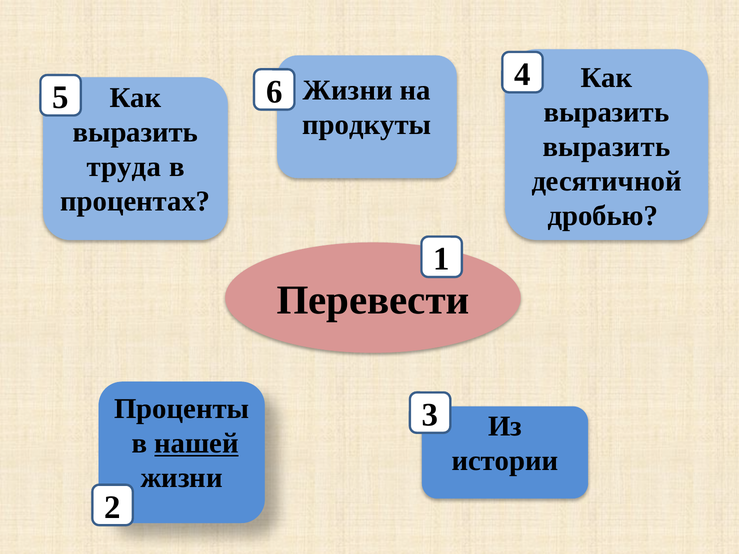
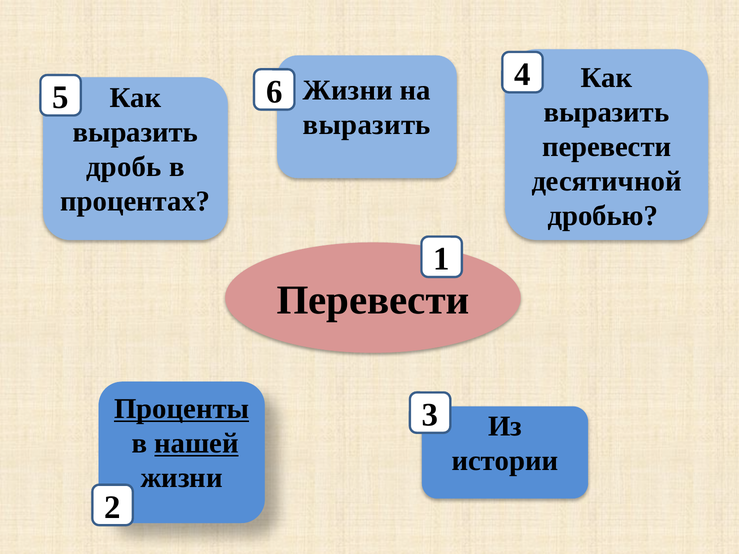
продкуты: продкуты -> выразить (367, 125)
выразить: выразить -> перевести (607, 147)
труда: труда -> дробь (124, 167)
Проценты underline: none -> present (182, 409)
